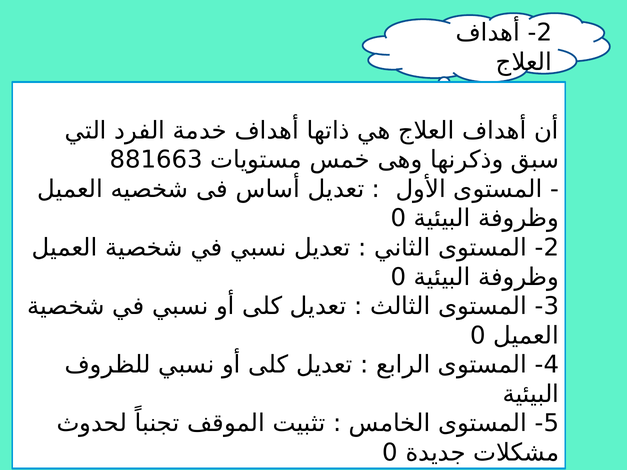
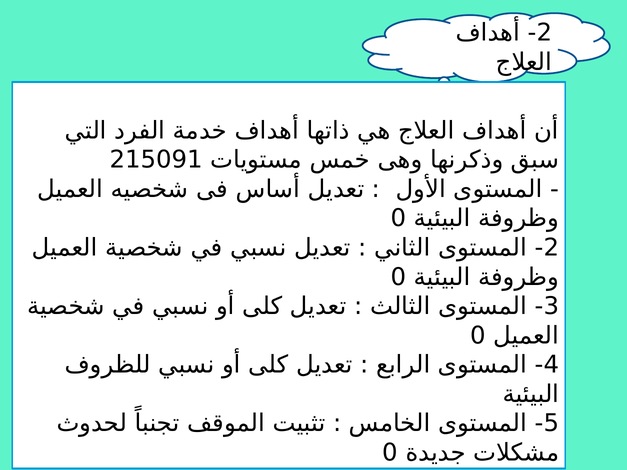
881663: 881663 -> 215091 (156, 160)
